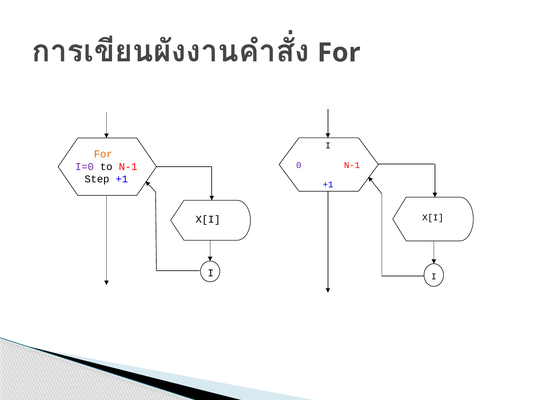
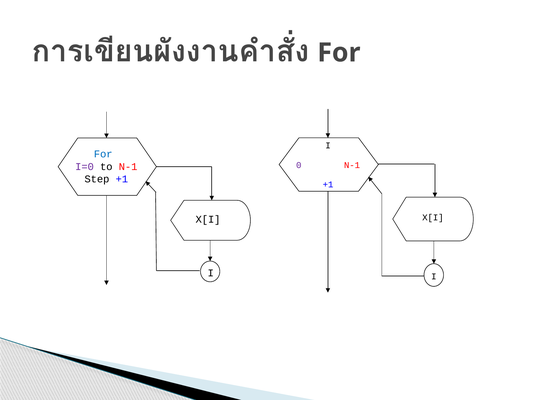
For colour: orange -> blue (103, 154)
